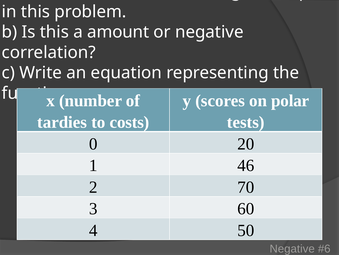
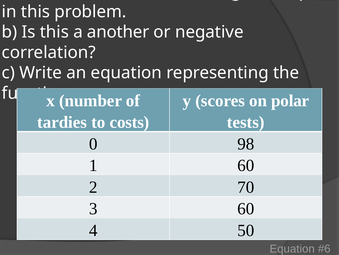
amount: amount -> another (118, 32)
20: 20 -> 98 (246, 144)
1 46: 46 -> 60 (246, 165)
Negative: Negative -> Equation (292, 248)
